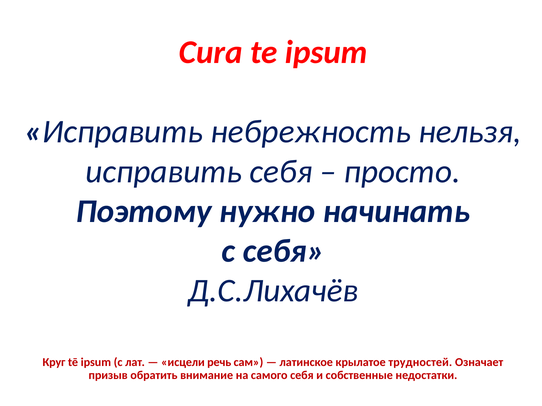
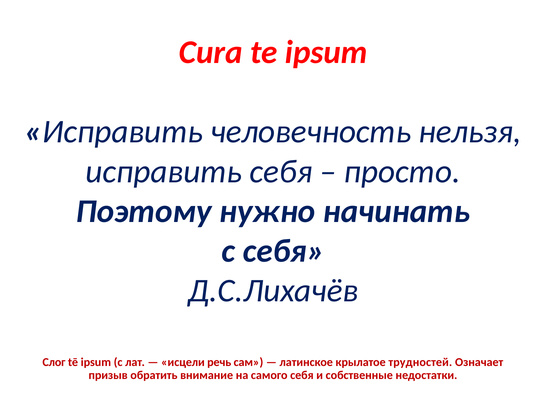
небрежность: небрежность -> человечность (311, 132)
Круг: Круг -> Слог (54, 363)
